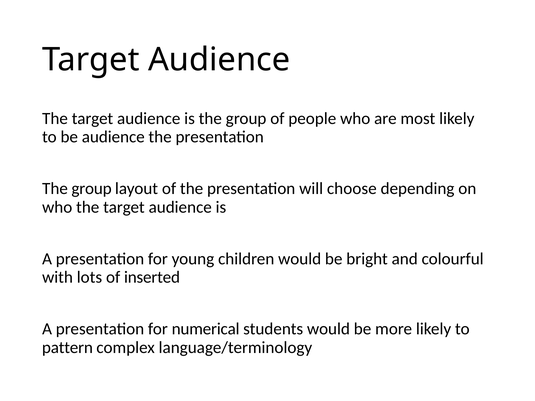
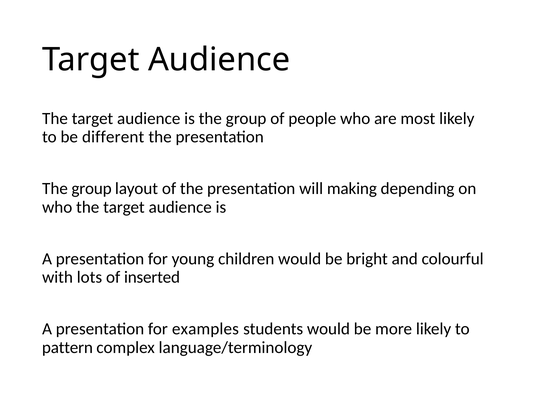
be audience: audience -> different (113, 137)
choose: choose -> making (352, 189)
numerical: numerical -> examples (205, 329)
